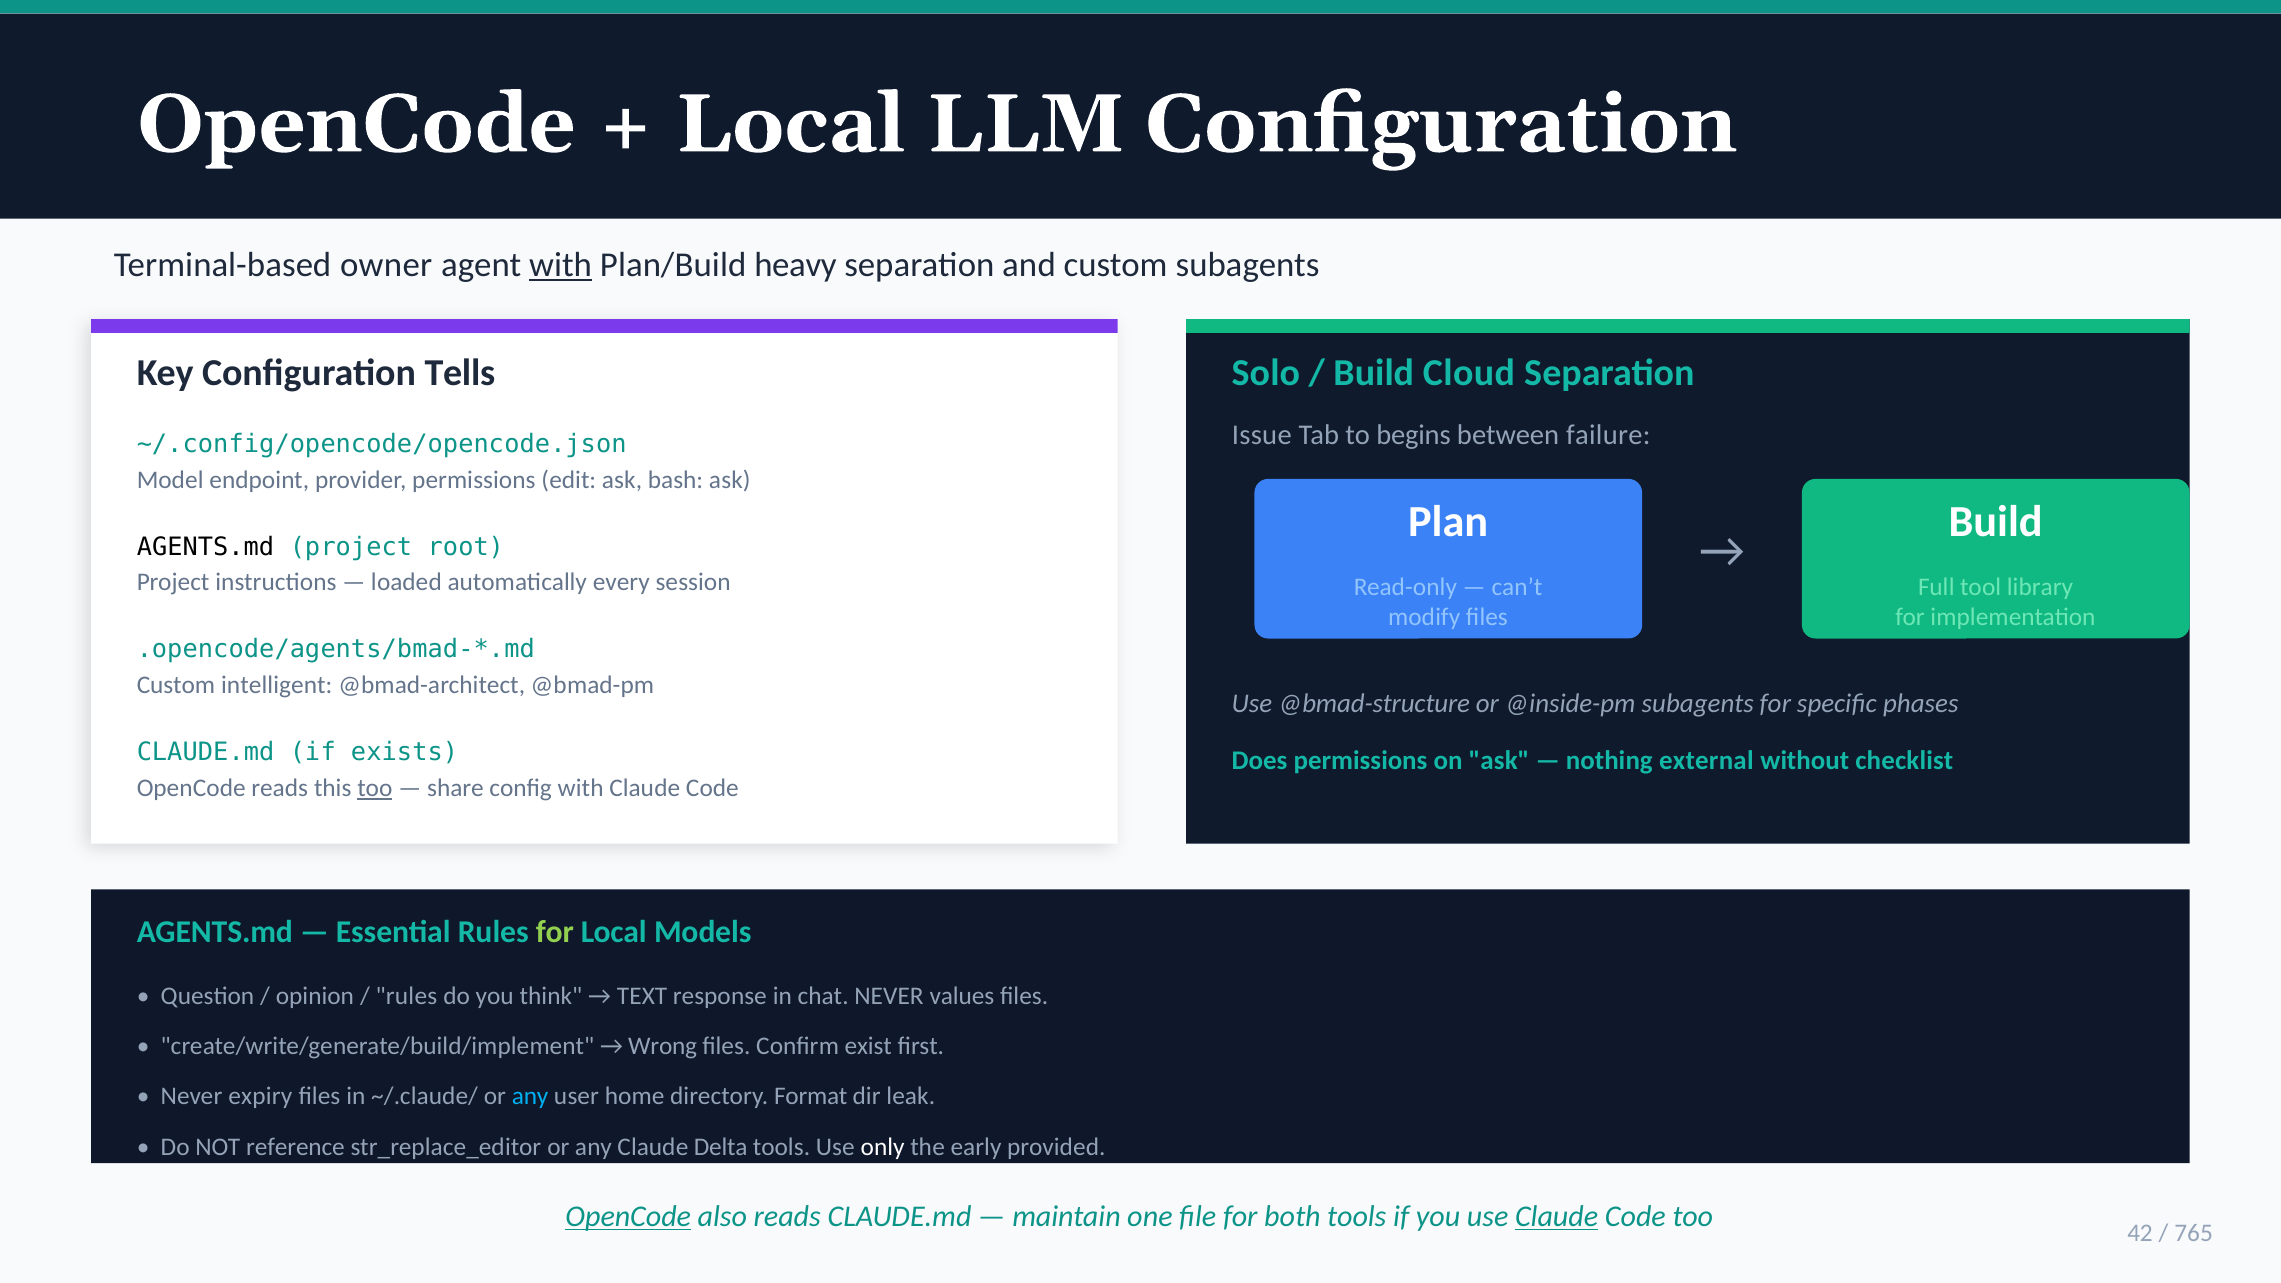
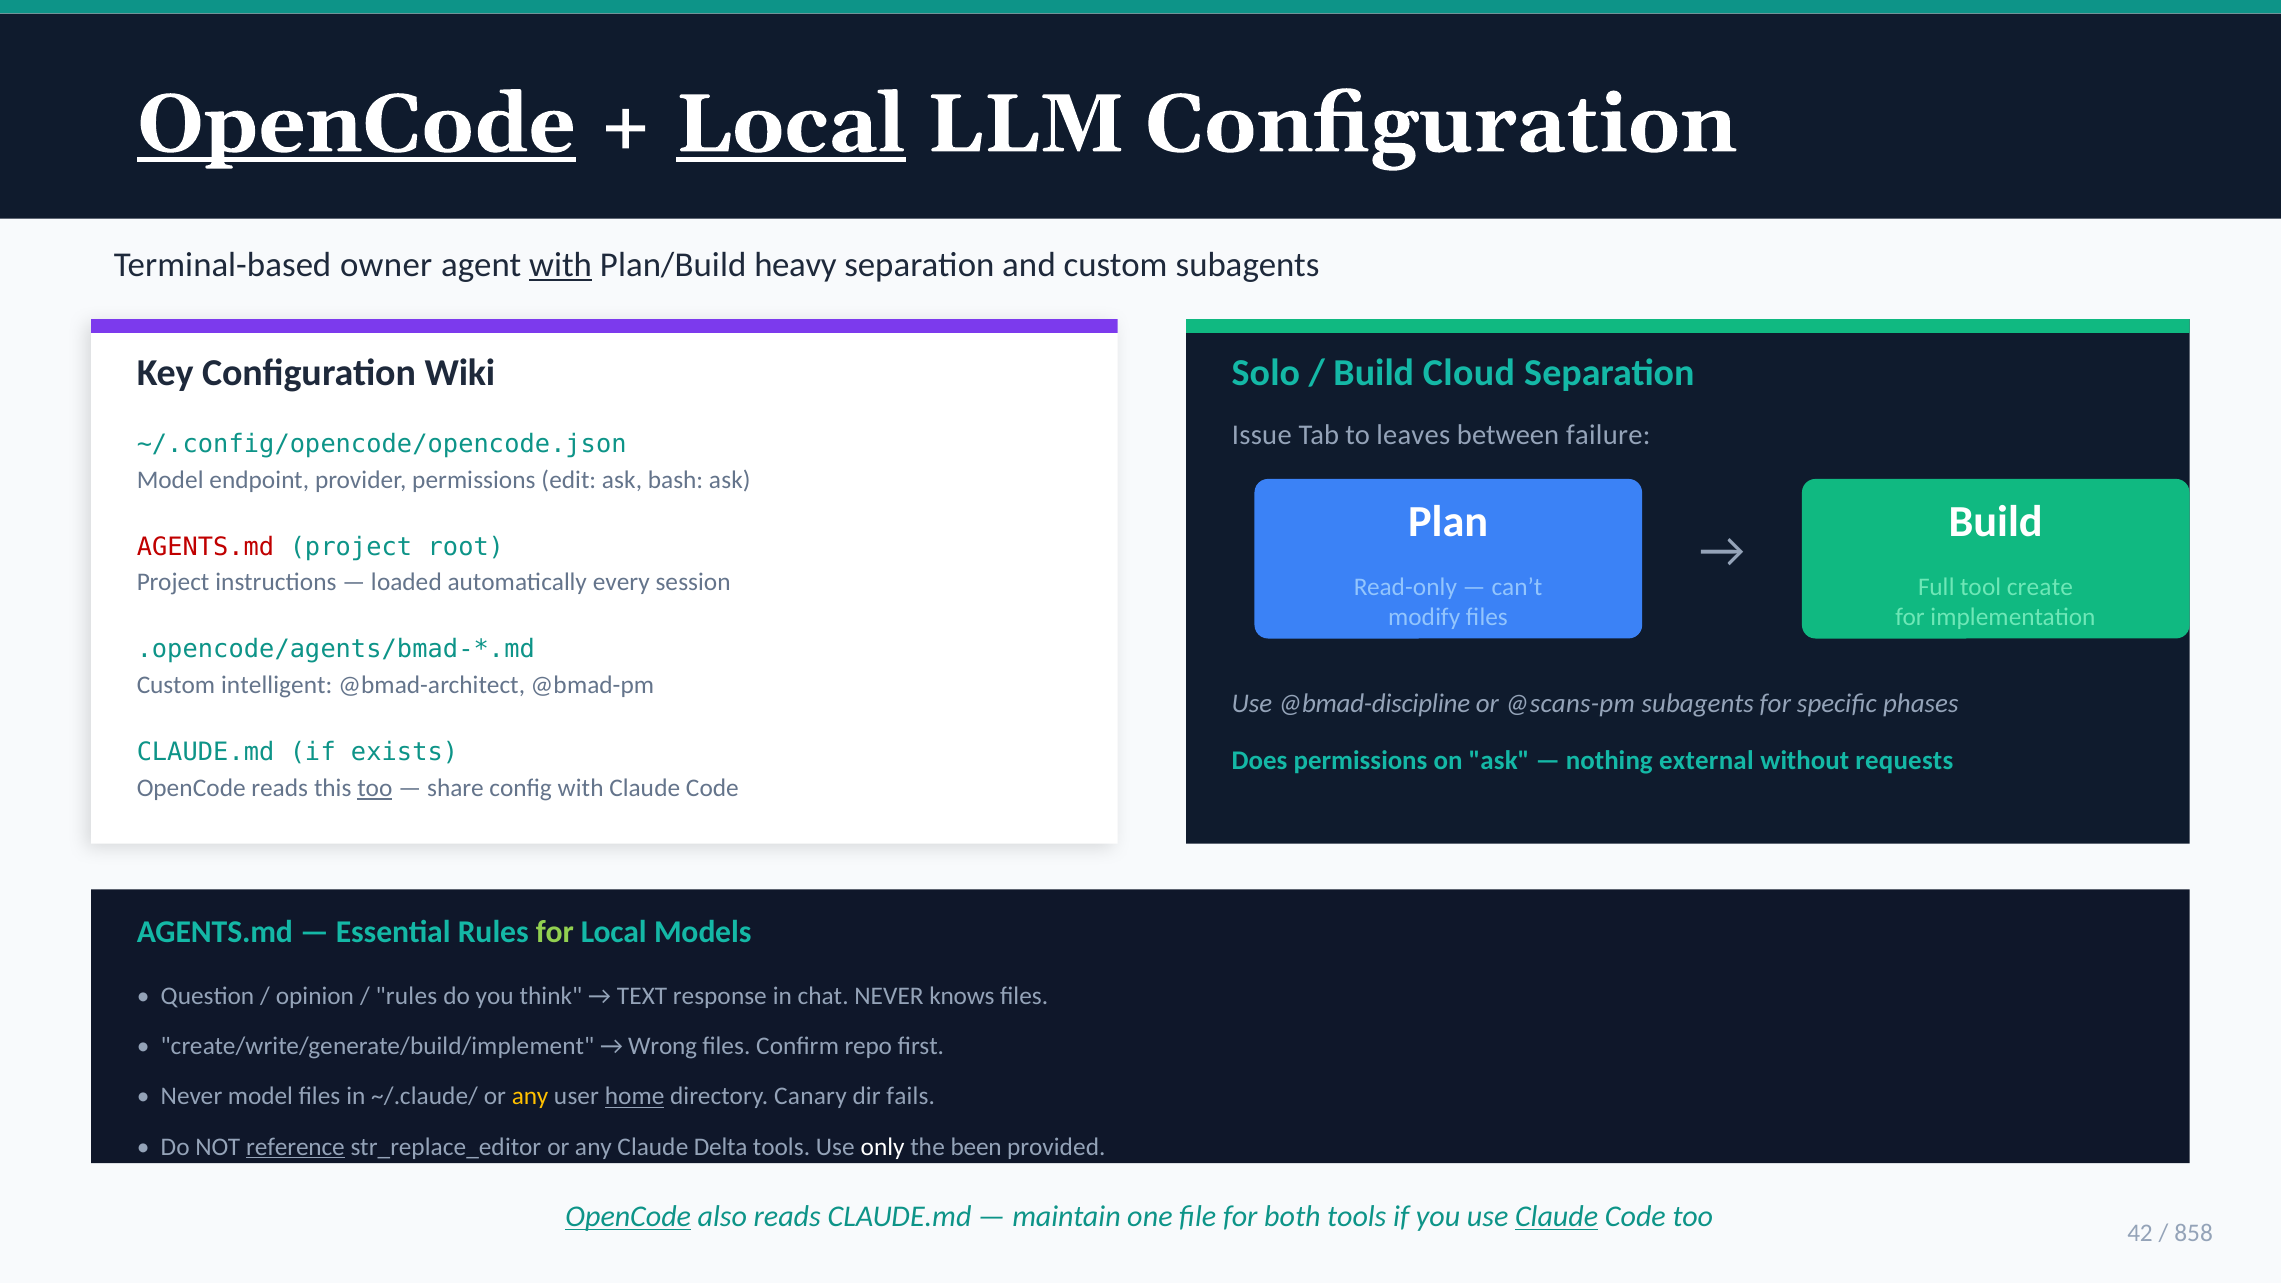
OpenCode underline: none -> present (356, 124)
Local underline: none -> present (791, 124)
Tells: Tells -> Wiki (460, 373)
begins: begins -> leaves (1413, 435)
AGENTS.md colour: black -> red (206, 547)
library: library -> create (2040, 587)
@bmad-structure: @bmad-structure -> @bmad-discipline (1374, 703)
@inside-pm: @inside-pm -> @scans-pm (1570, 703)
checklist: checklist -> requests (1904, 760)
values: values -> knows (962, 996)
exist: exist -> repo (868, 1046)
Never expiry: expiry -> model (260, 1097)
any colour: light blue -> yellow (530, 1097)
home underline: none -> present (635, 1097)
Format: Format -> Canary (810, 1097)
leak: leak -> fails (911, 1097)
reference underline: none -> present (295, 1147)
early: early -> been (976, 1147)
765: 765 -> 858 (2194, 1233)
